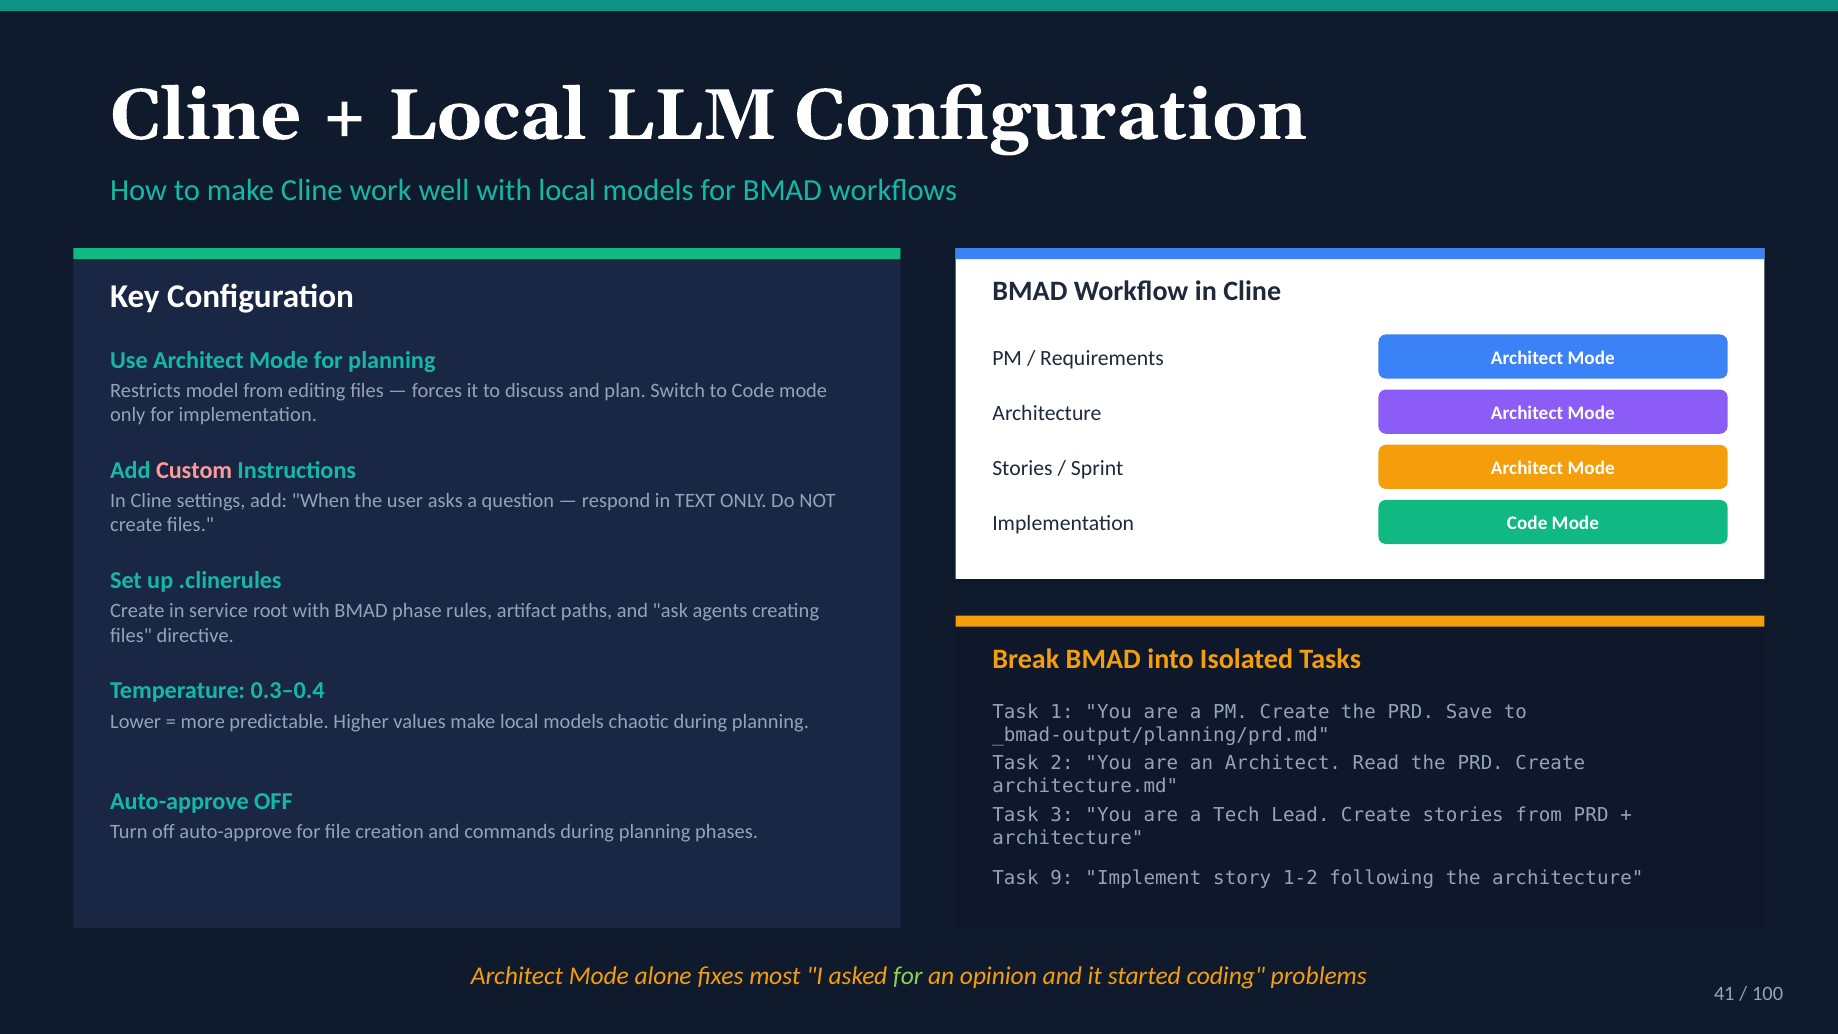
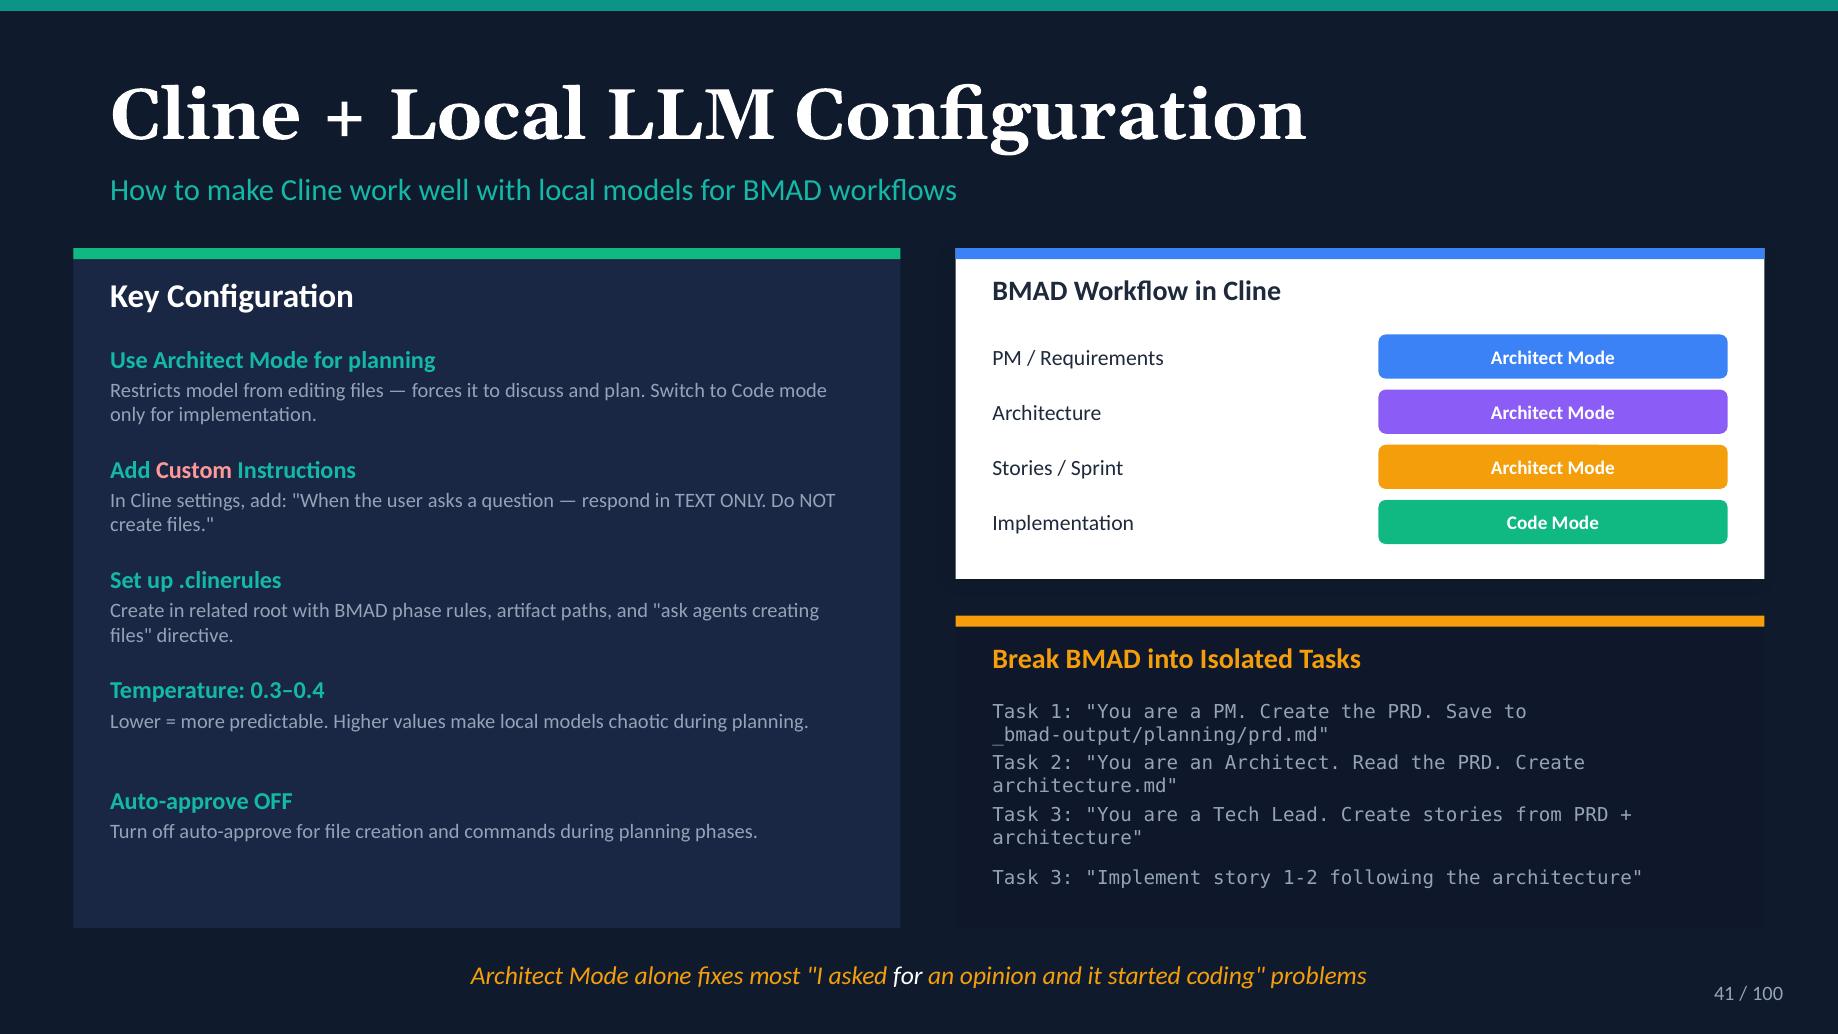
service: service -> related (219, 611)
9: 9 -> 3 (1062, 878)
for colour: light green -> white (908, 976)
